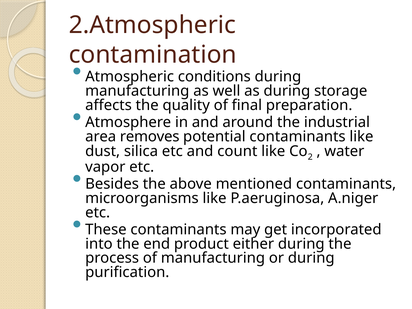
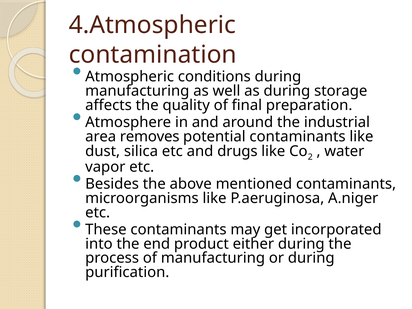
2.Atmospheric: 2.Atmospheric -> 4.Atmospheric (152, 25)
count: count -> drugs (237, 151)
